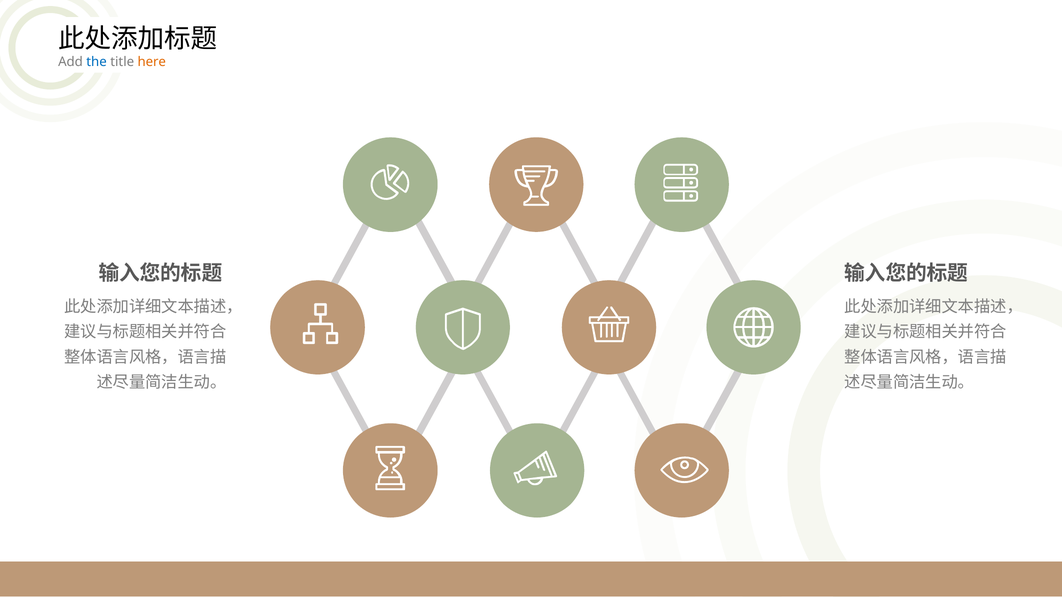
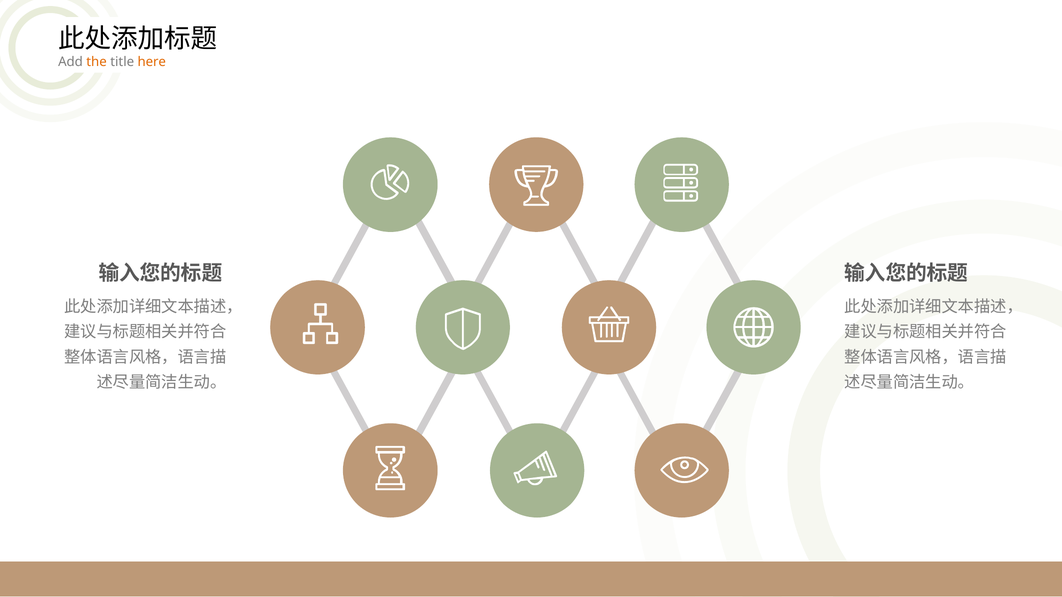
the colour: blue -> orange (96, 62)
